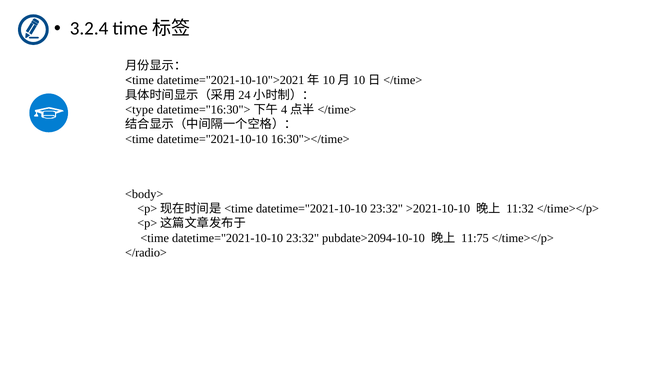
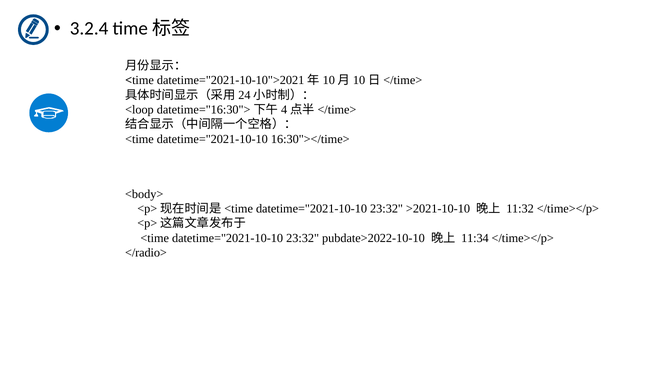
<type: <type -> <loop (139, 110)
pubdate>2094-10-10: pubdate>2094-10-10 -> pubdate>2022-10-10 (373, 238)
11:75: 11:75 -> 11:34 (475, 238)
